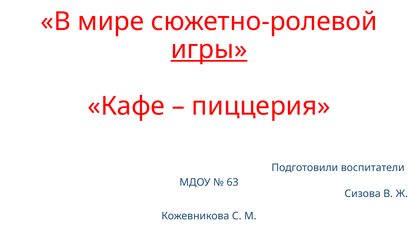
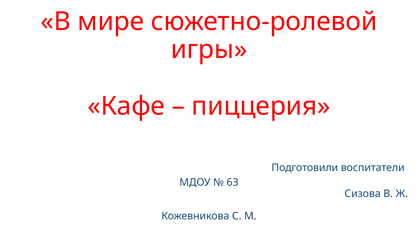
игры underline: present -> none (209, 50)
